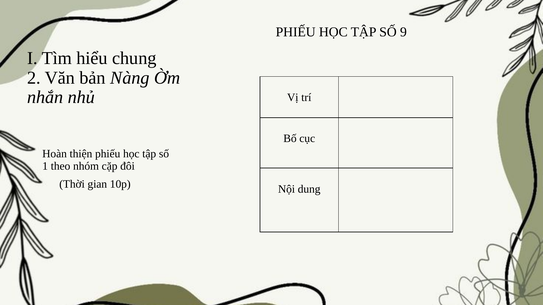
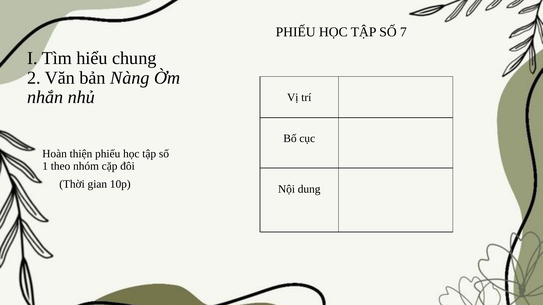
9: 9 -> 7 (403, 32)
